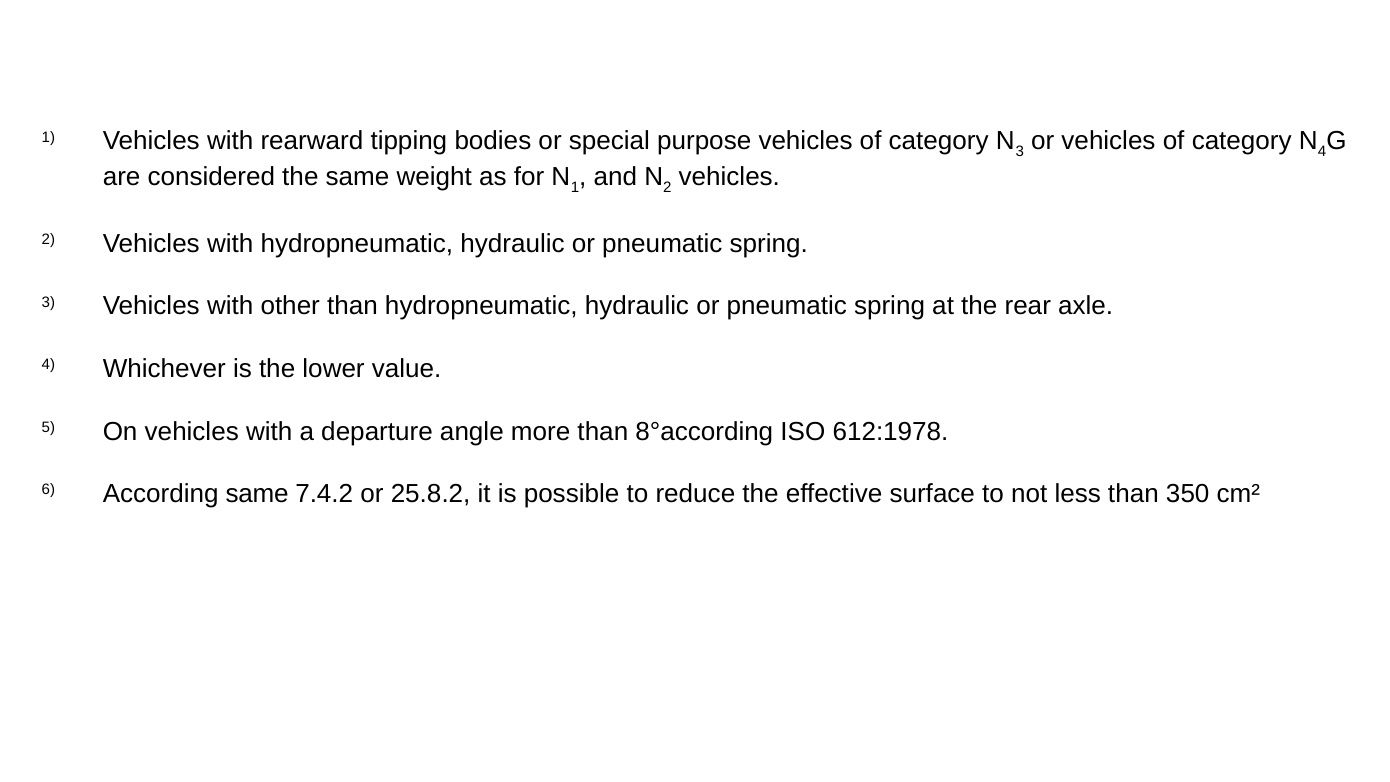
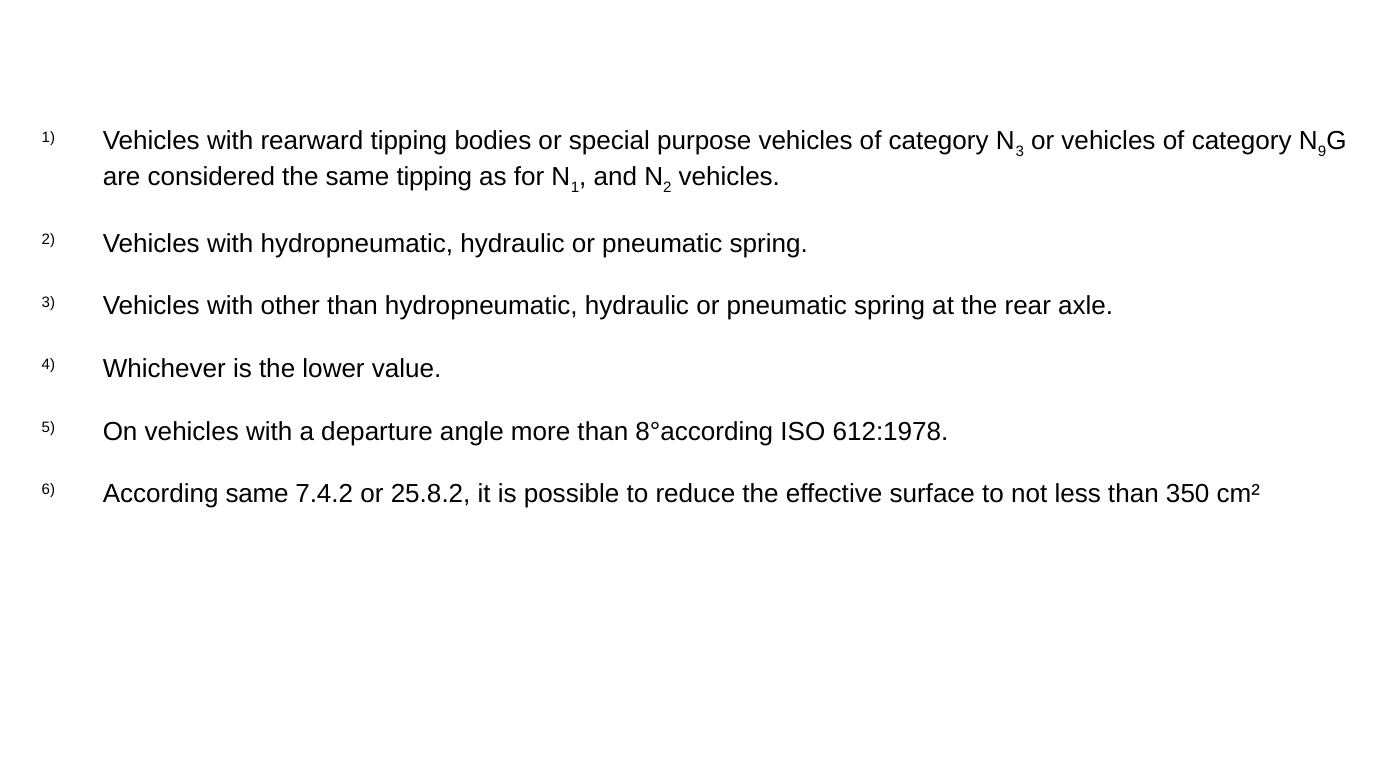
4: 4 -> 9 (1322, 152)
same weight: weight -> tipping (434, 177)
